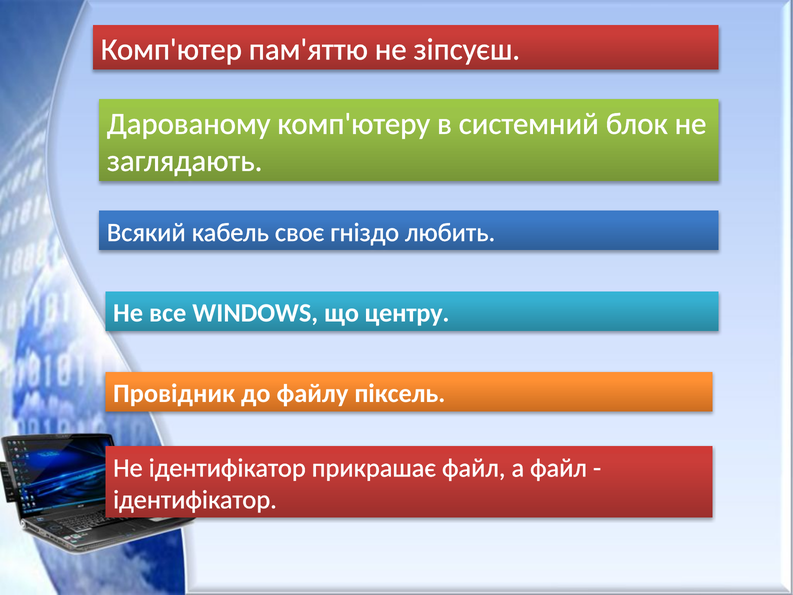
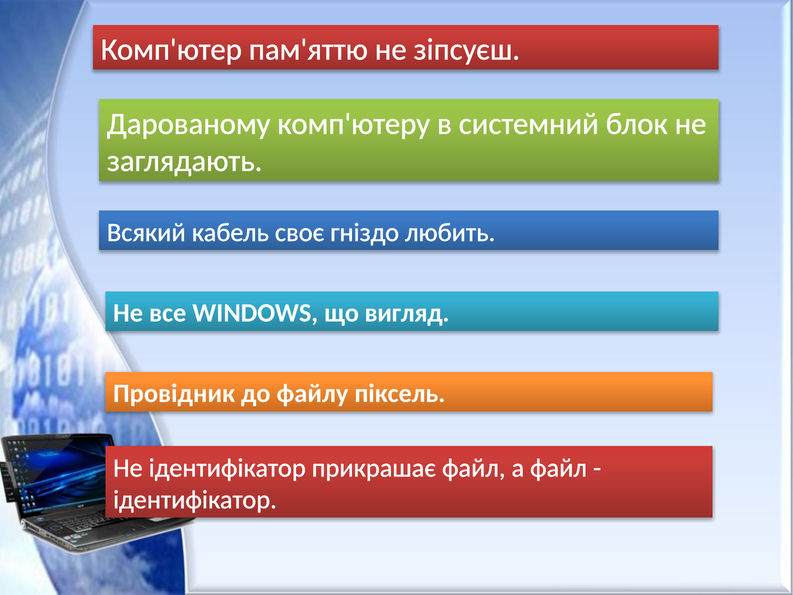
центру: центру -> вигляд (407, 313)
